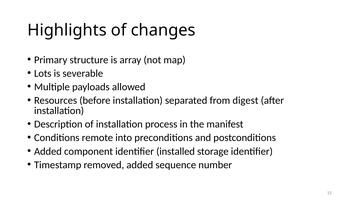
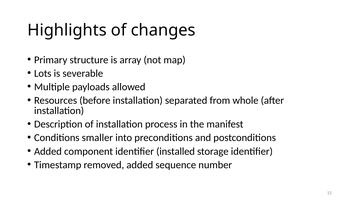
digest: digest -> whole (245, 100)
remote: remote -> smaller (97, 138)
